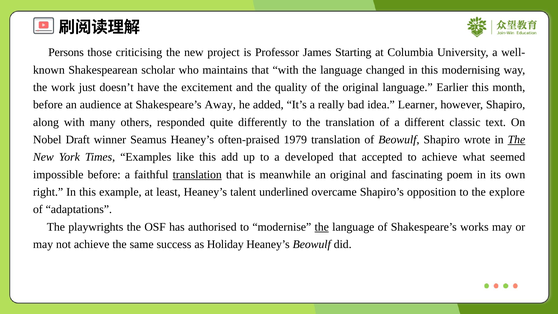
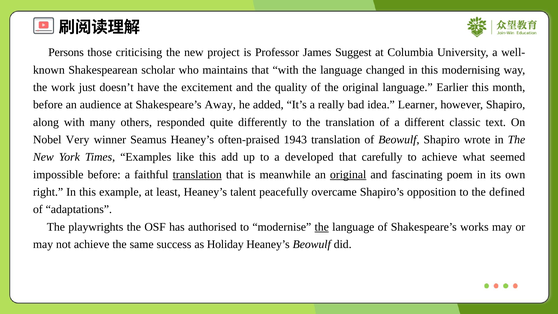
Starting: Starting -> Suggest (353, 52)
Draft: Draft -> Very (78, 140)
1979: 1979 -> 1943 (295, 140)
The underline: present -> none (516, 140)
accepted: accepted -> carefully (382, 157)
original underline: none -> present (348, 174)
underlined: underlined -> peacefully (284, 192)
explore: explore -> defined (507, 192)
